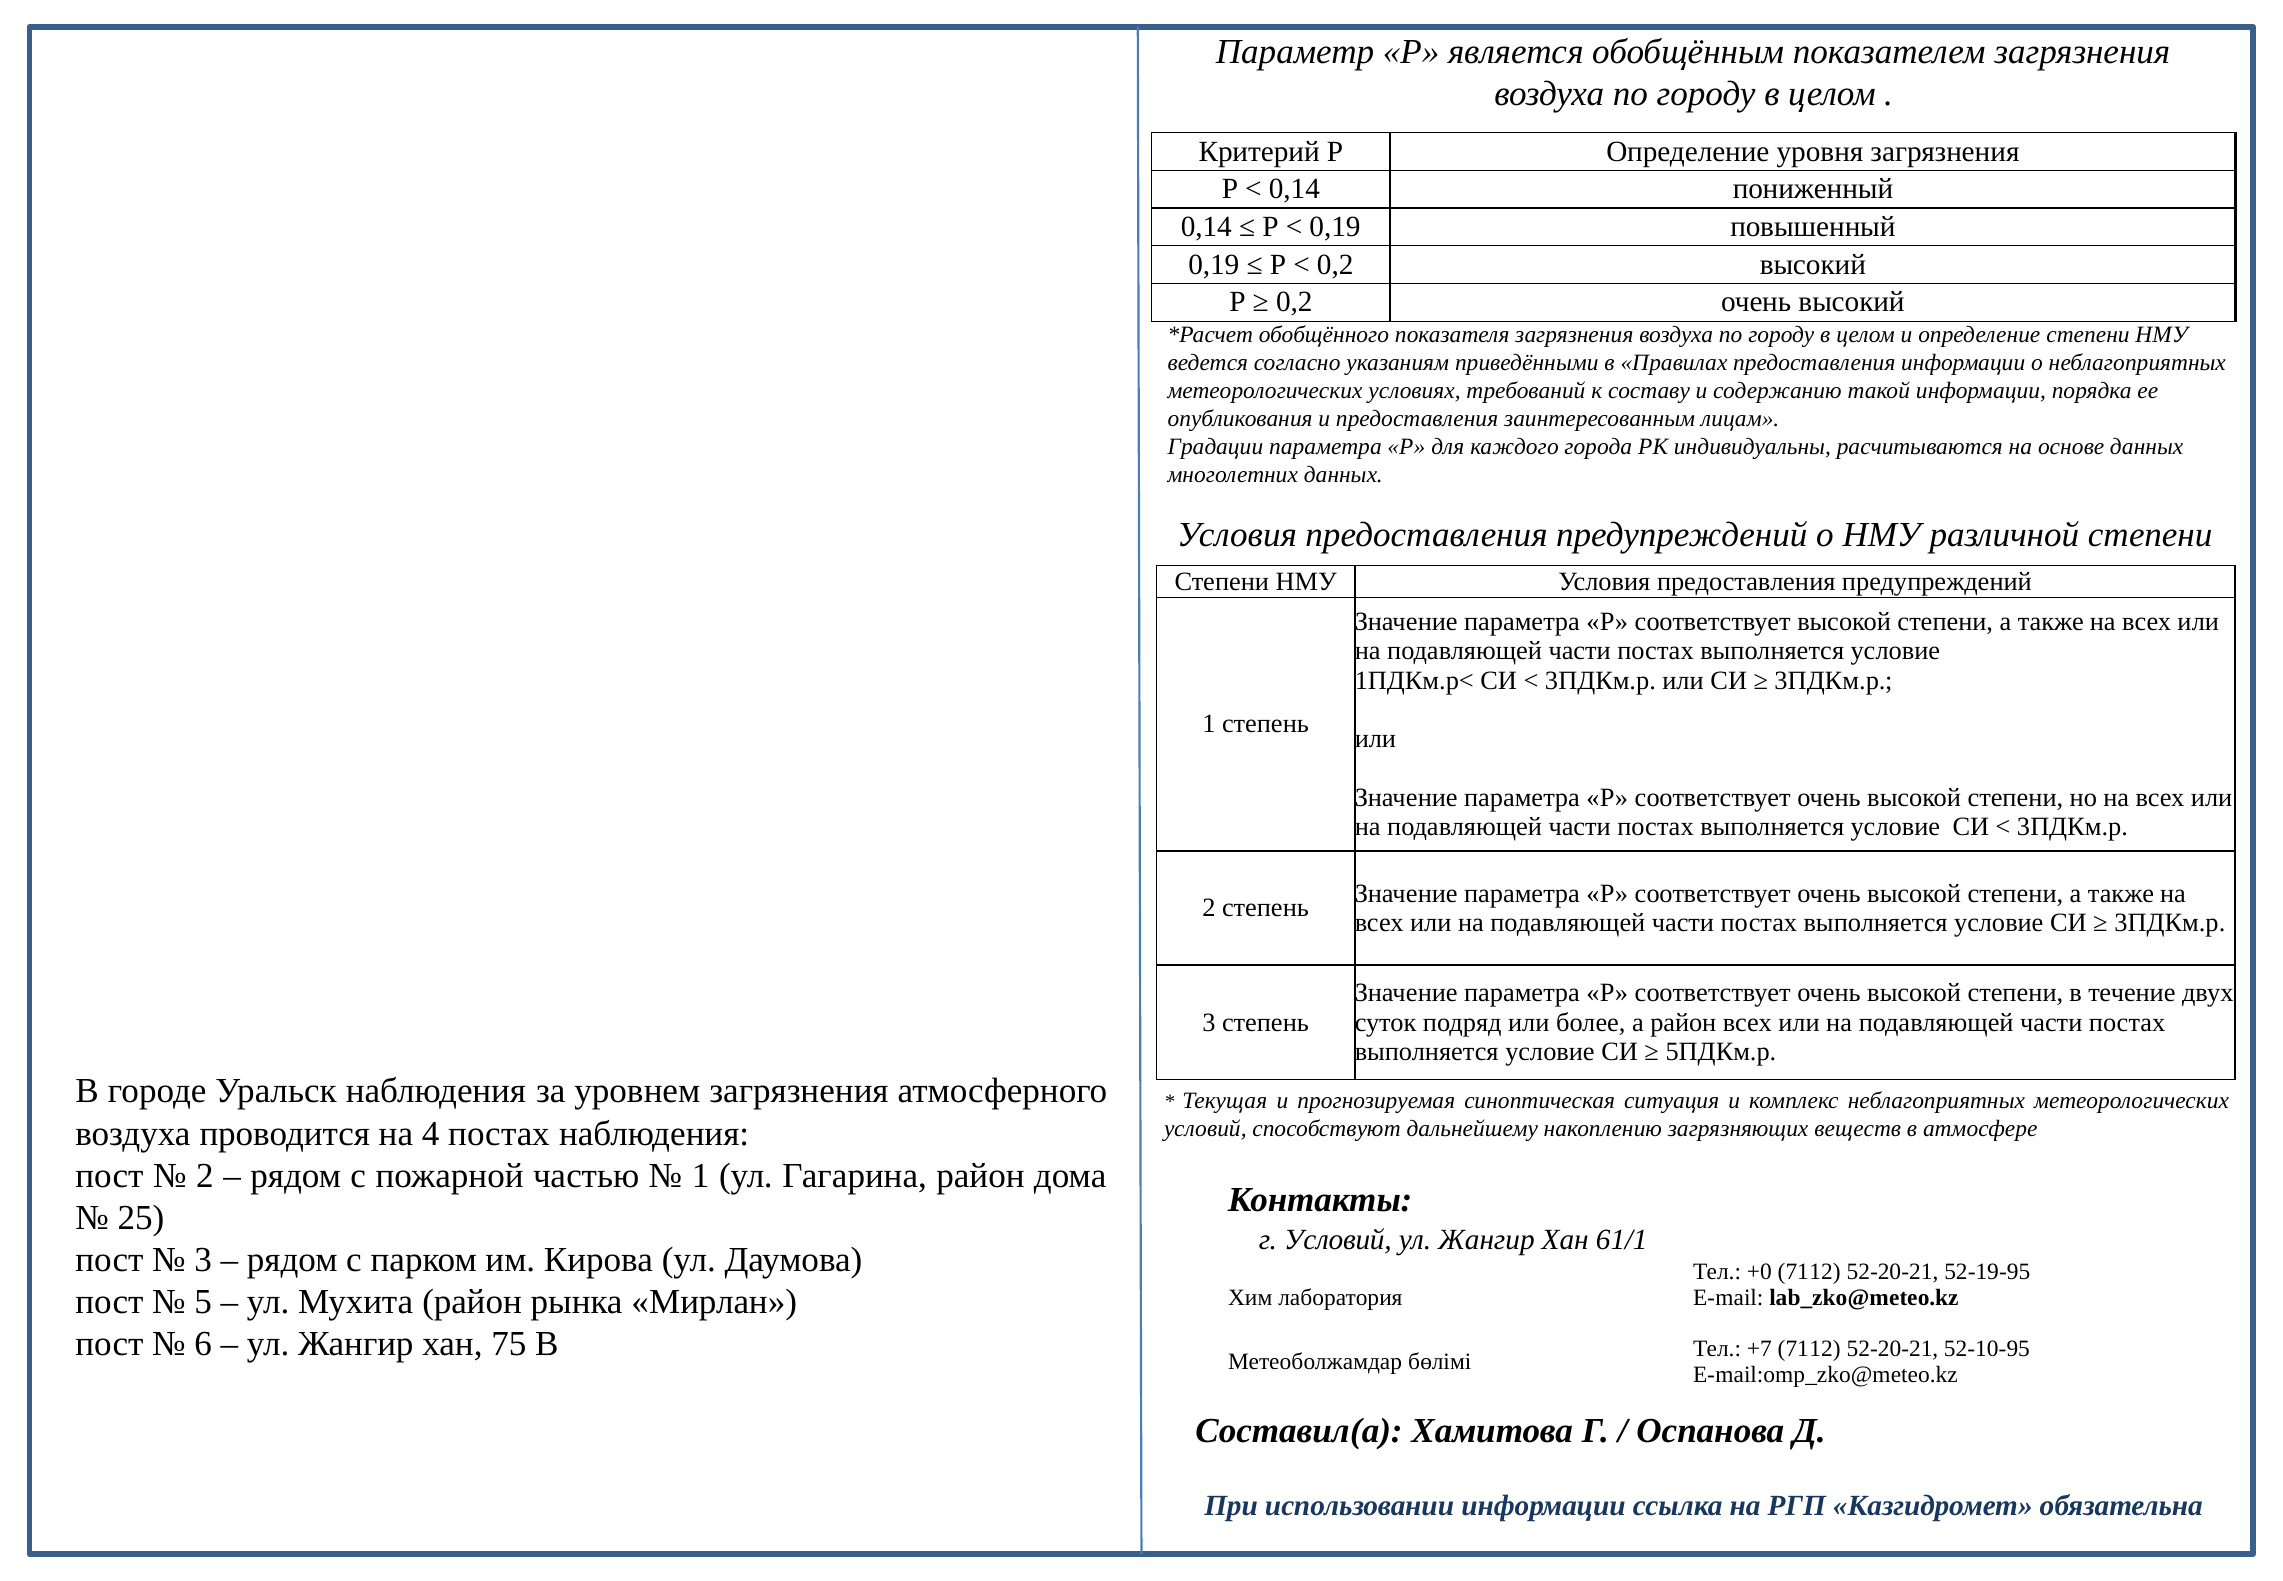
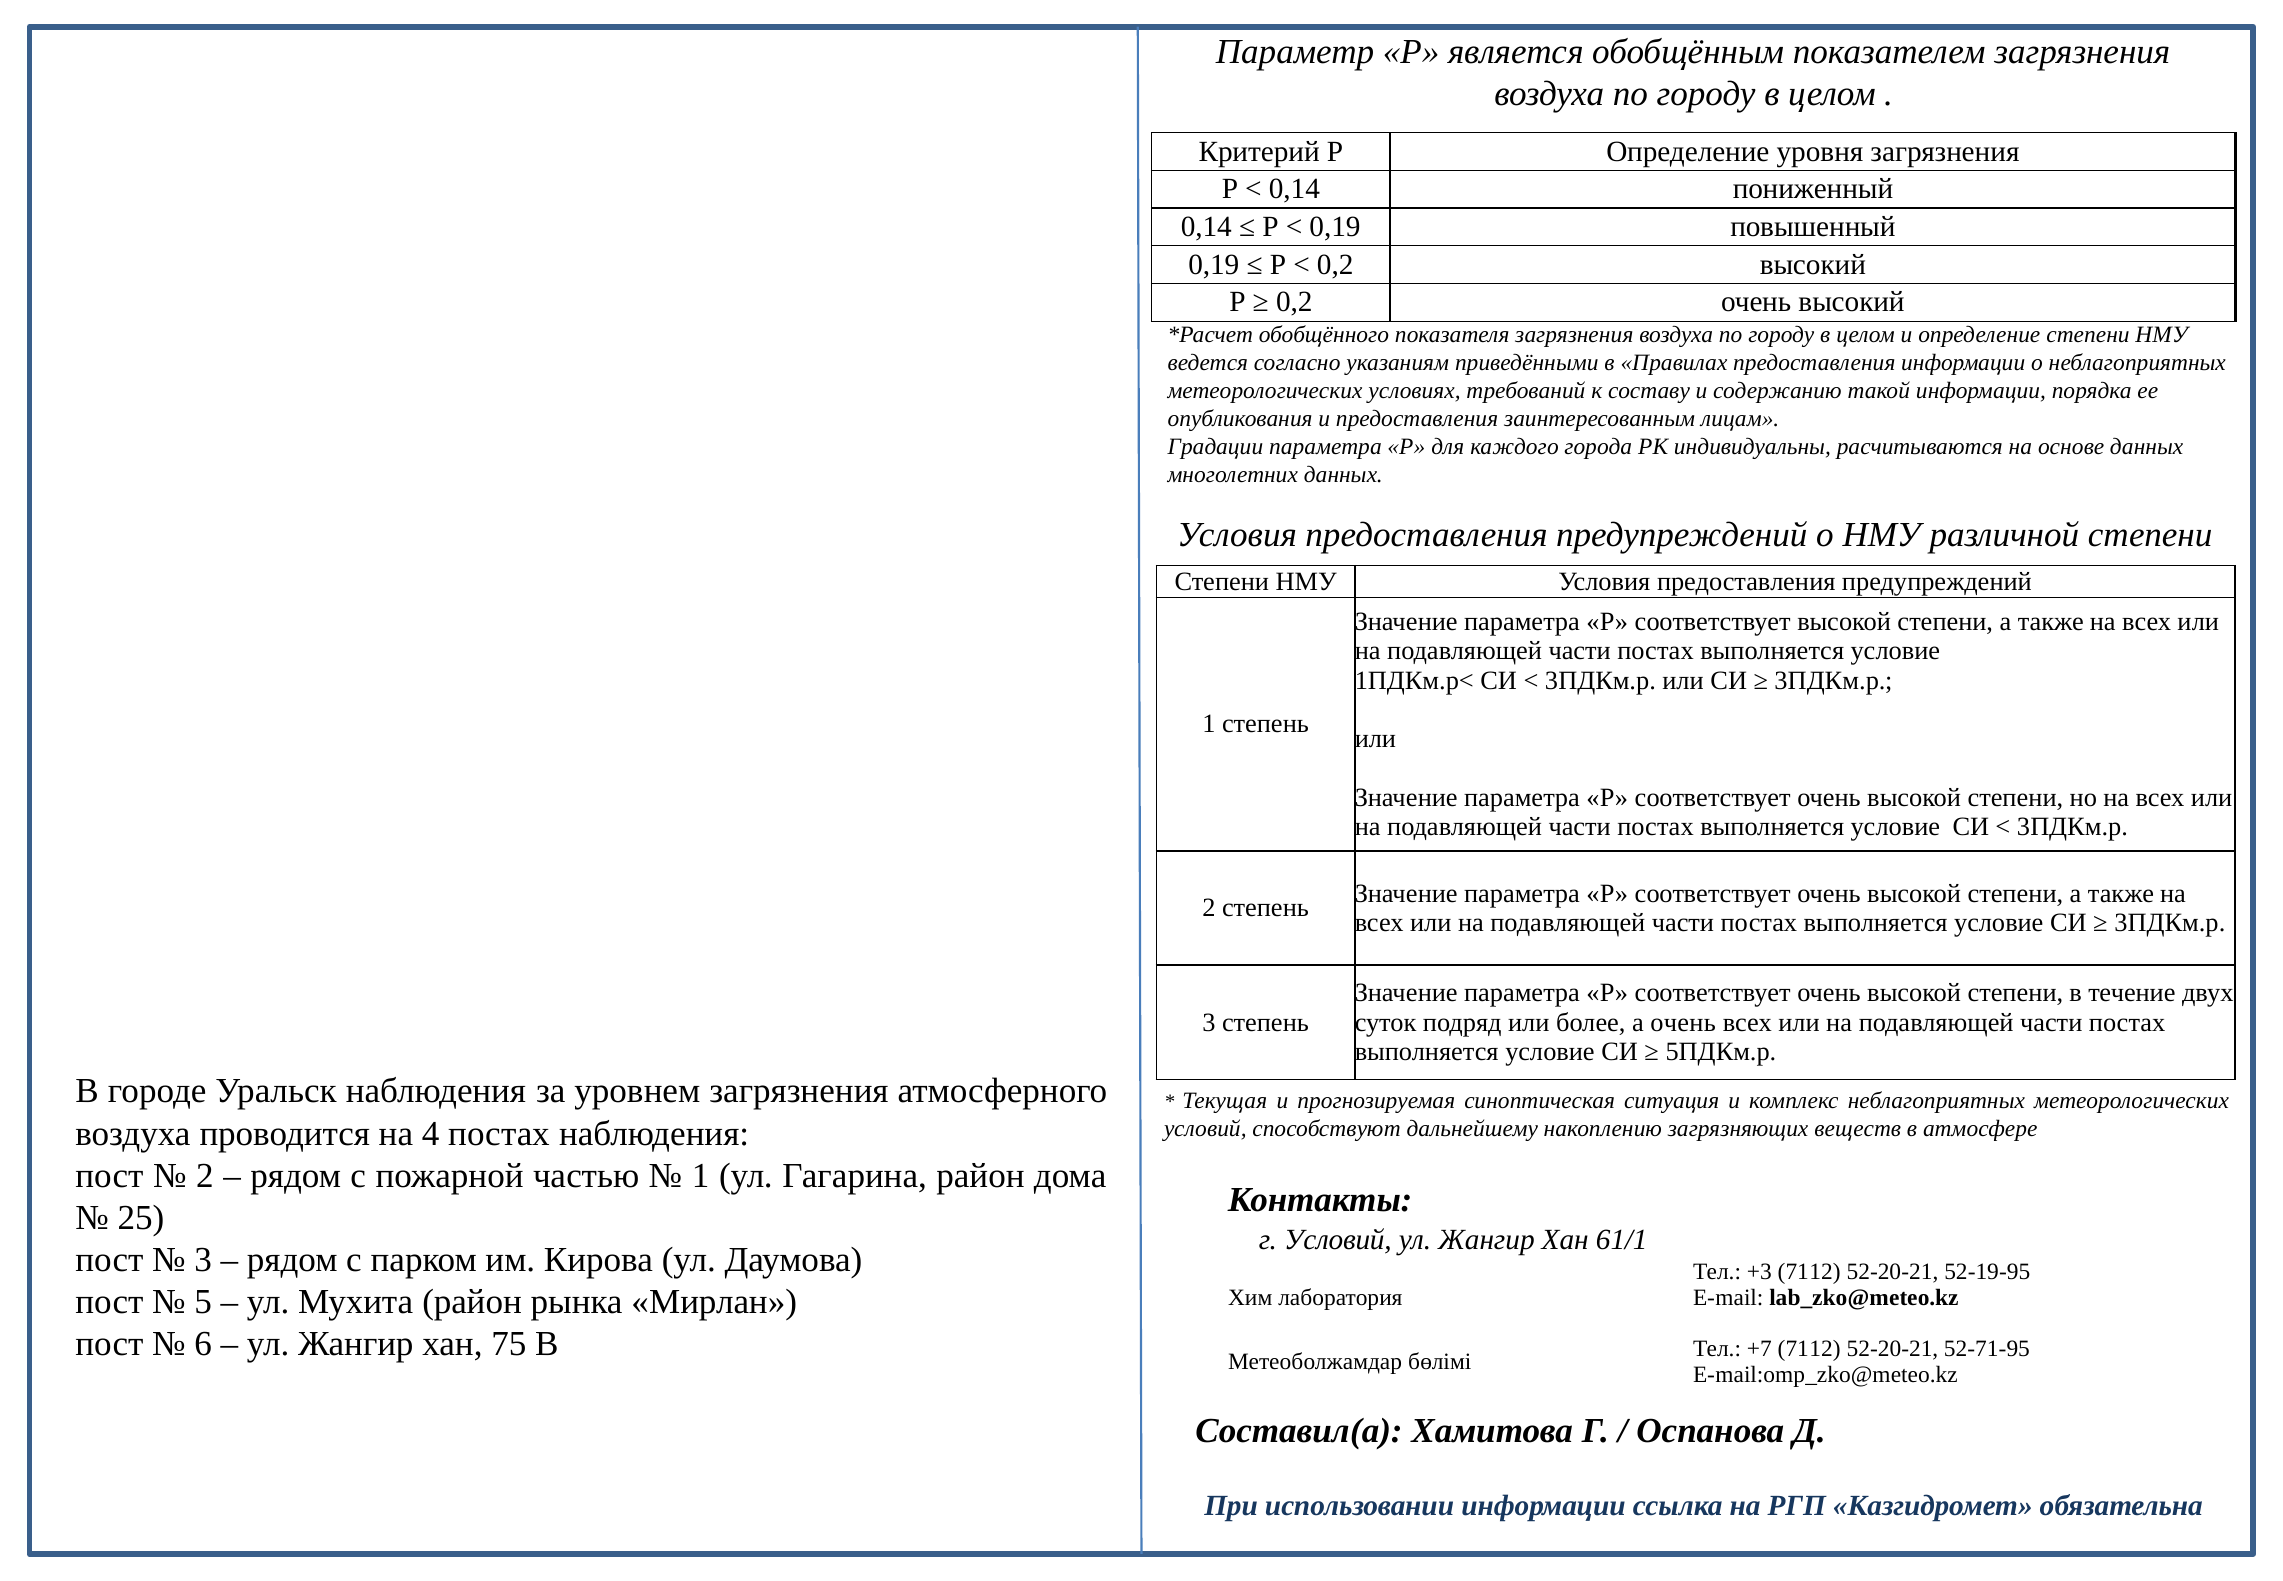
а район: район -> очень (1683, 1022)
+0: +0 -> +3 (1759, 1271)
52-10-95: 52-10-95 -> 52-71-95 (1987, 1349)
